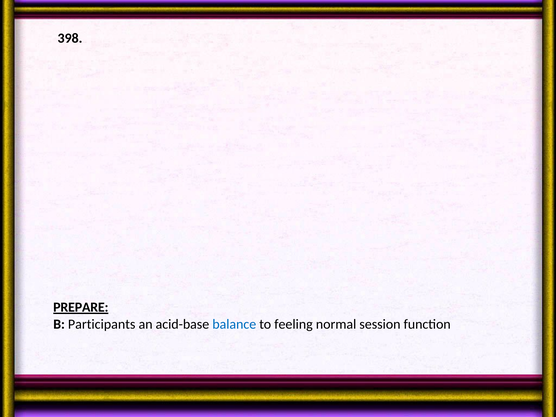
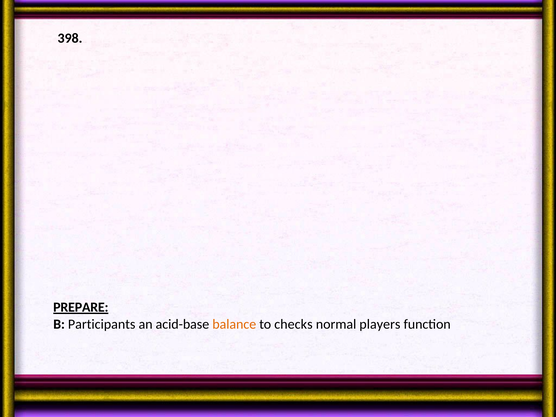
balance colour: blue -> orange (234, 324)
feeling: feeling -> checks (293, 324)
session: session -> players (380, 324)
